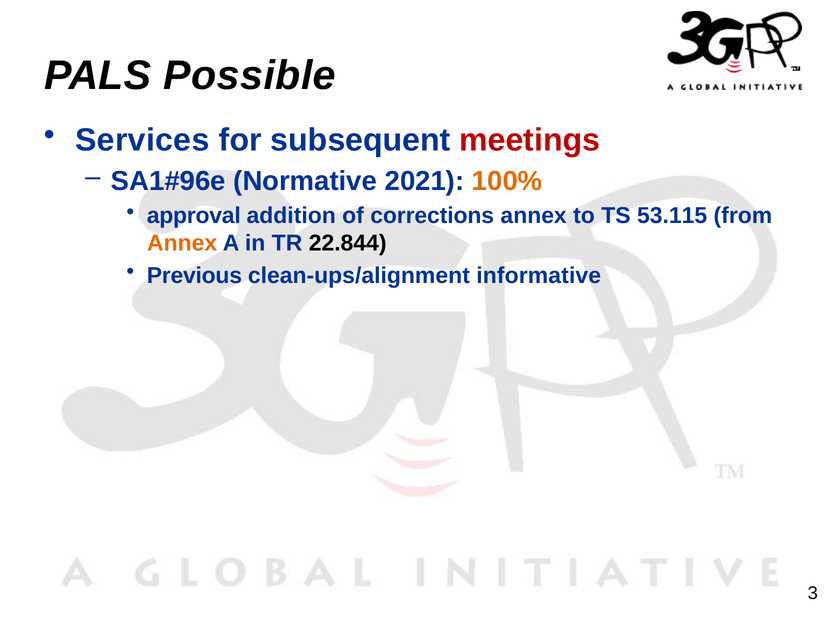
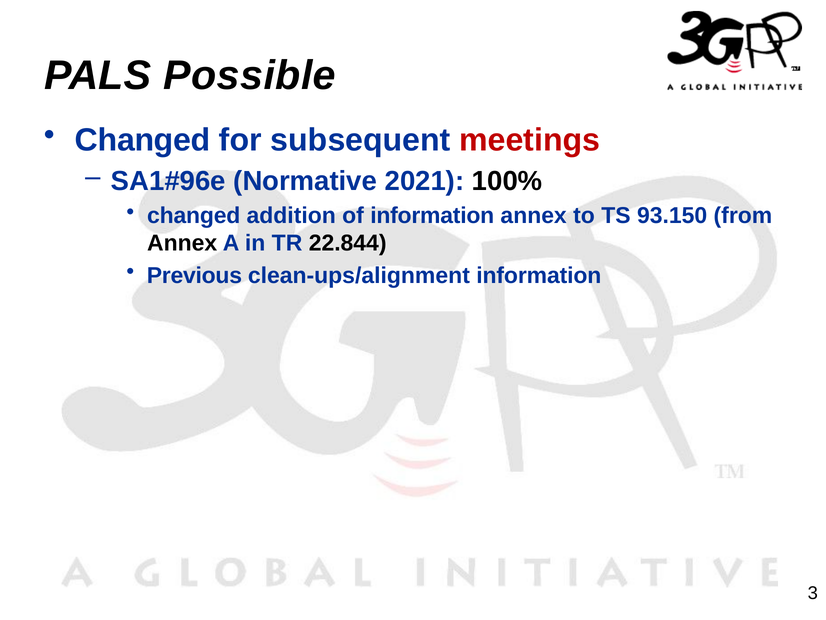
Services: Services -> Changed (143, 140)
100% colour: orange -> black (507, 181)
approval: approval -> changed (194, 216)
of corrections: corrections -> information (432, 216)
53.115: 53.115 -> 93.150 (672, 216)
Annex colour: orange -> black (182, 243)
clean-ups/alignment informative: informative -> information (539, 275)
